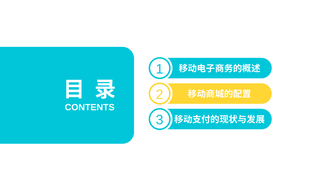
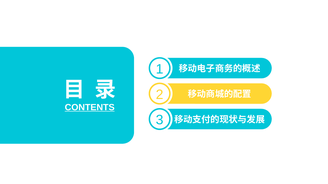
CONTENTS underline: none -> present (90, 108)
